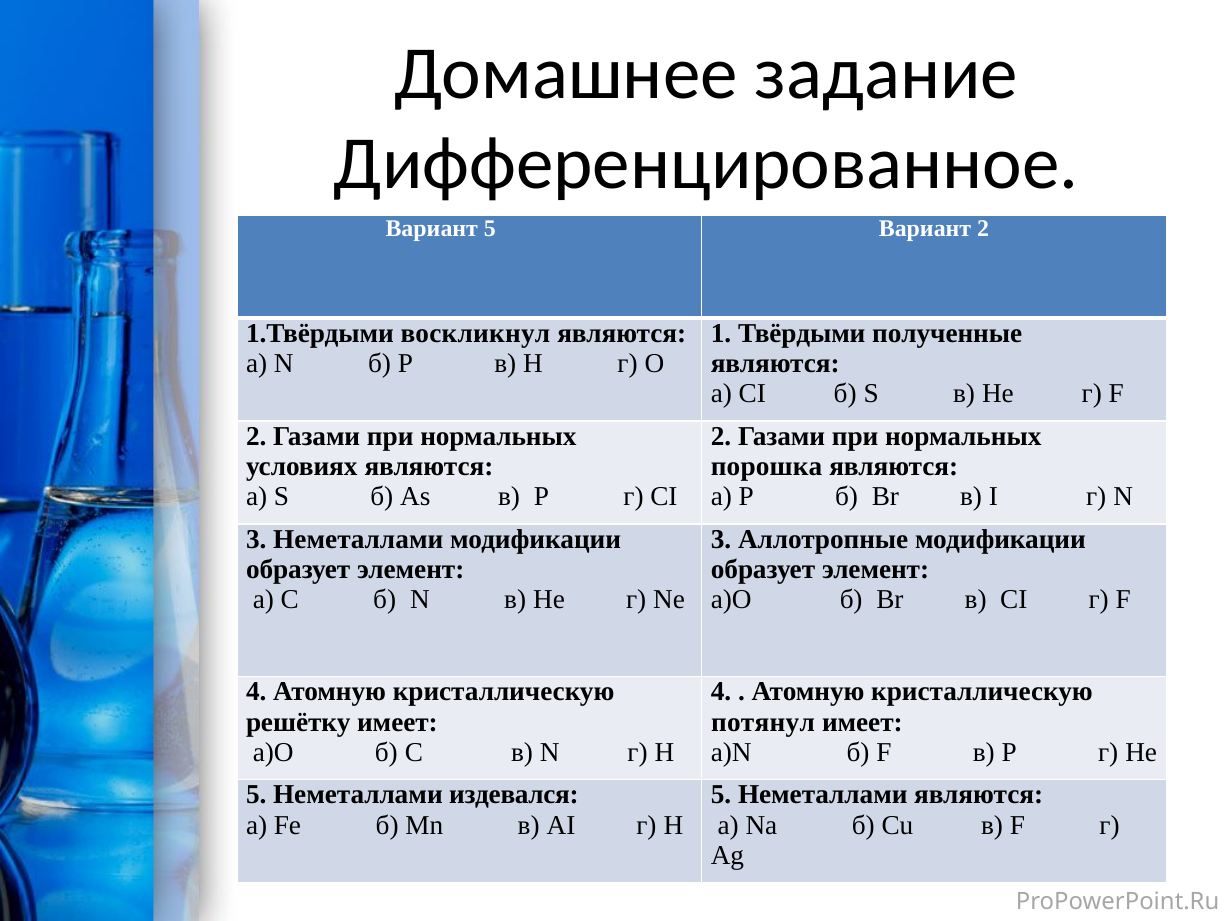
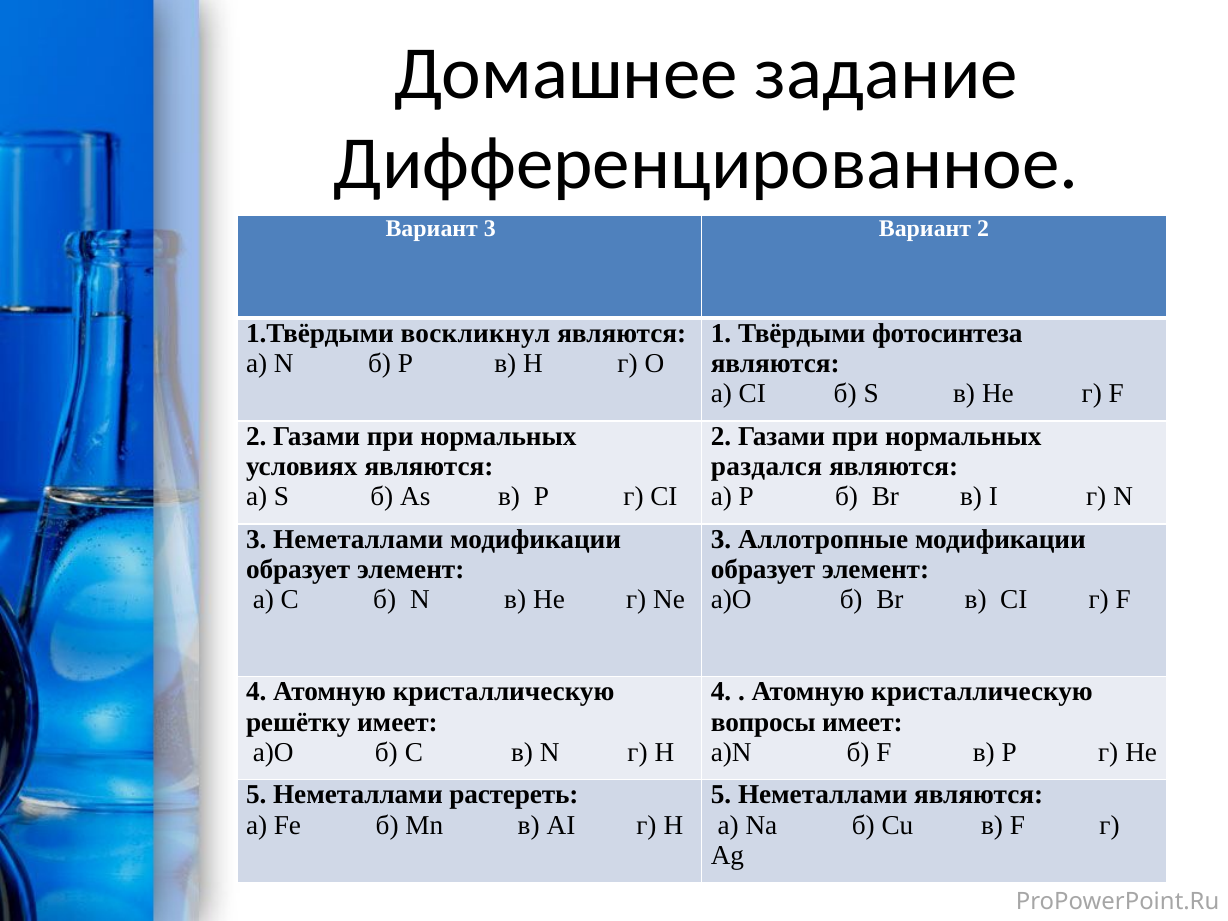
Вариант 5: 5 -> 3 (490, 228)
полученные: полученные -> фотосинтеза (947, 333)
порошка: порошка -> раздался (767, 467)
потянул: потянул -> вопросы (763, 722)
издевался: издевался -> растереть (514, 795)
